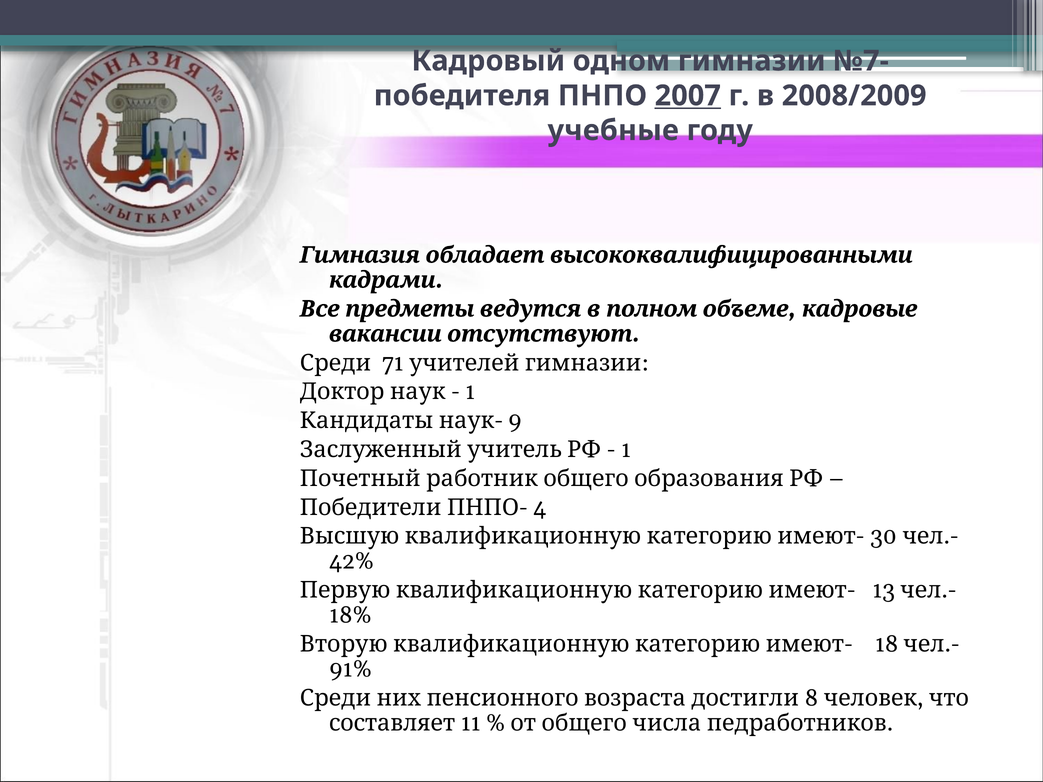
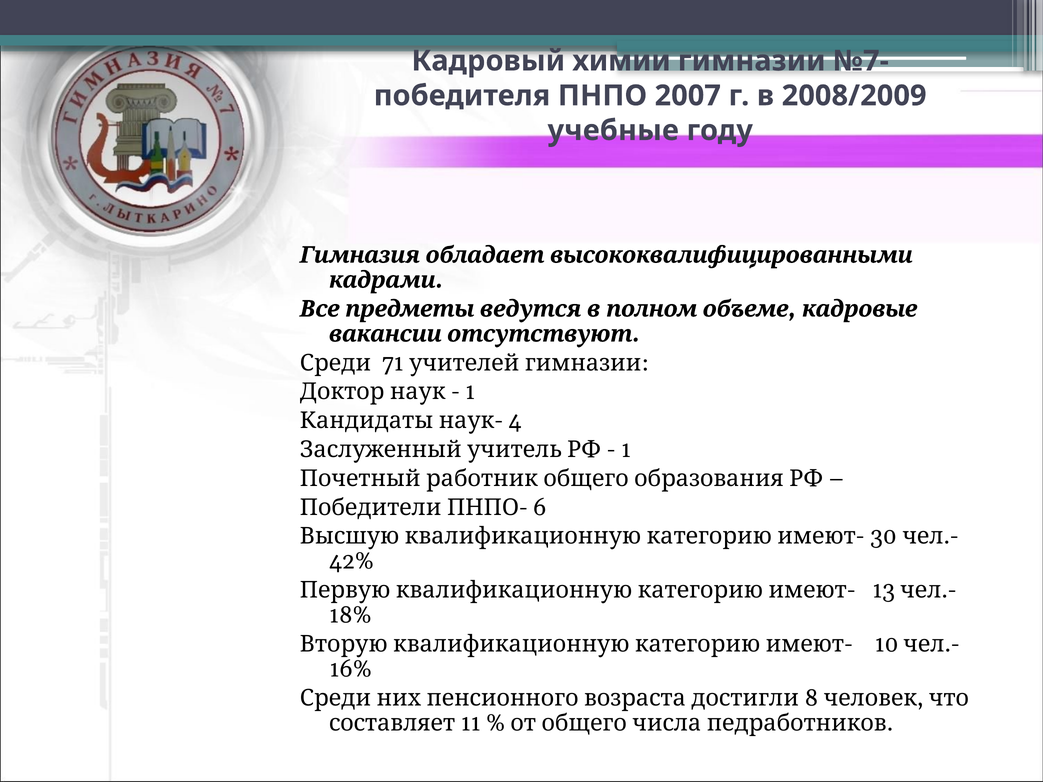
одном: одном -> химии (622, 61)
2007 underline: present -> none (688, 96)
9: 9 -> 4 (515, 421)
4: 4 -> 6 (540, 508)
18: 18 -> 10 (887, 644)
91%: 91% -> 16% (351, 669)
